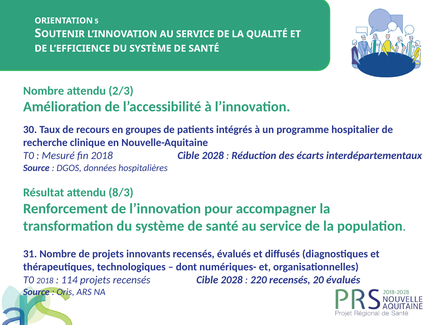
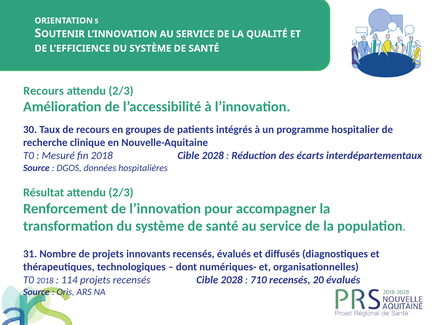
Nombre: Nombre -> Recours (44, 91)
Résultat attendu 8/3: 8/3 -> 2/3 (121, 192)
220: 220 -> 710 (259, 280)
